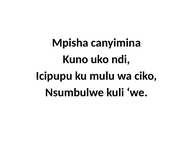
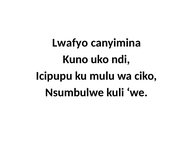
Mpisha: Mpisha -> Lwafyo (70, 43)
